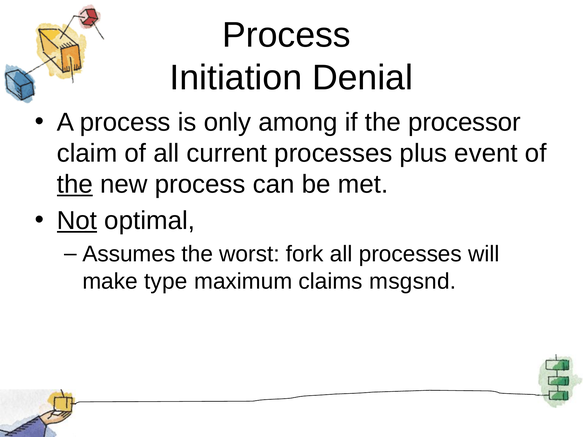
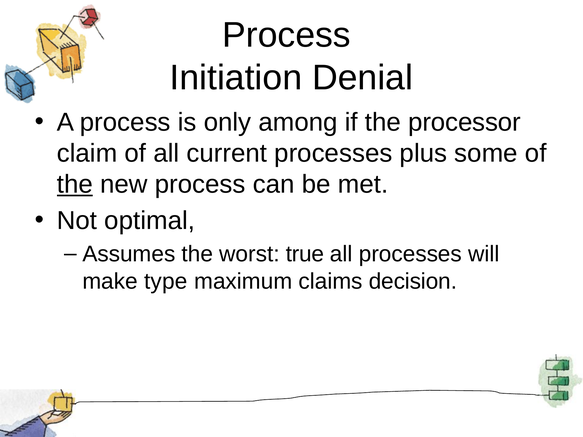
event: event -> some (486, 153)
Not underline: present -> none (77, 221)
fork: fork -> true (305, 254)
msgsnd: msgsnd -> decision (413, 281)
